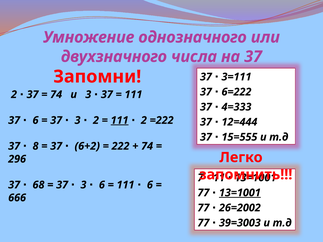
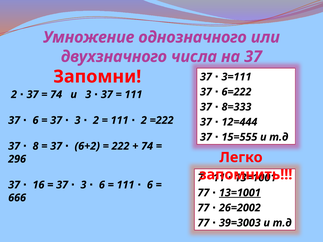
4=333: 4=333 -> 8=333 (236, 107)
111 underline: present -> none (120, 120)
68: 68 -> 16 (38, 185)
